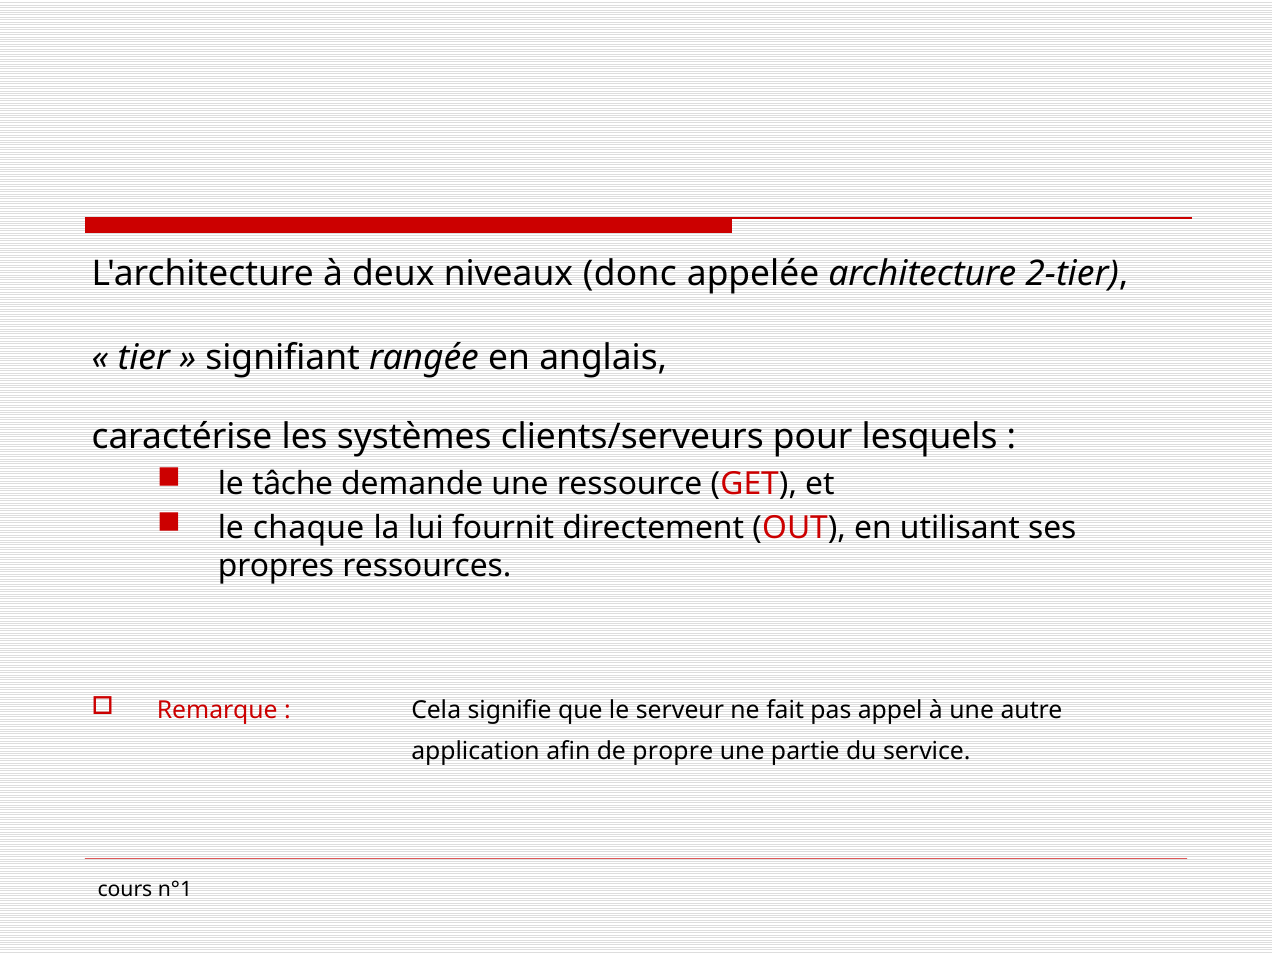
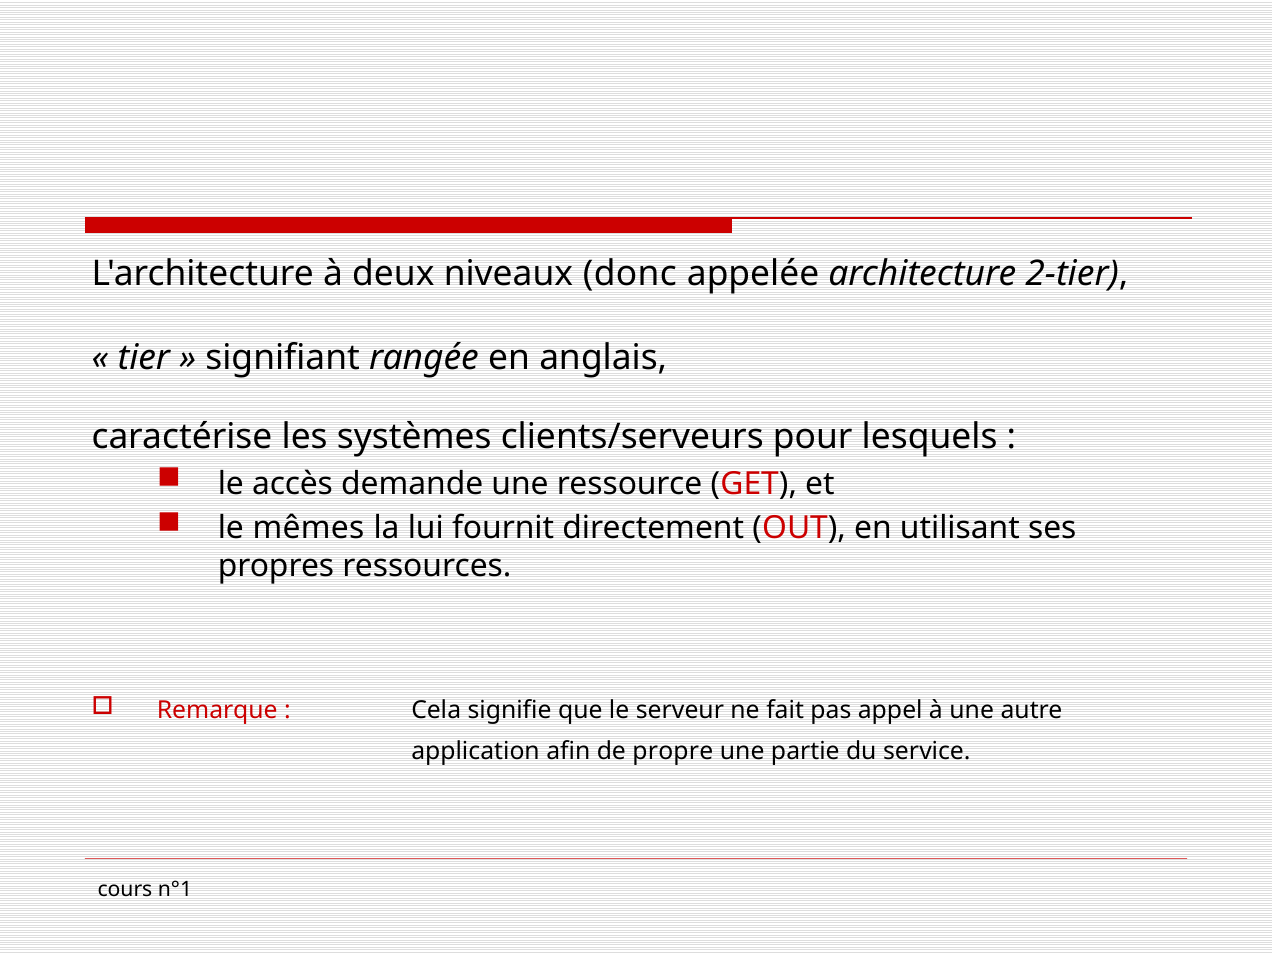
tâche: tâche -> accès (293, 484)
chaque: chaque -> mêmes (309, 528)
